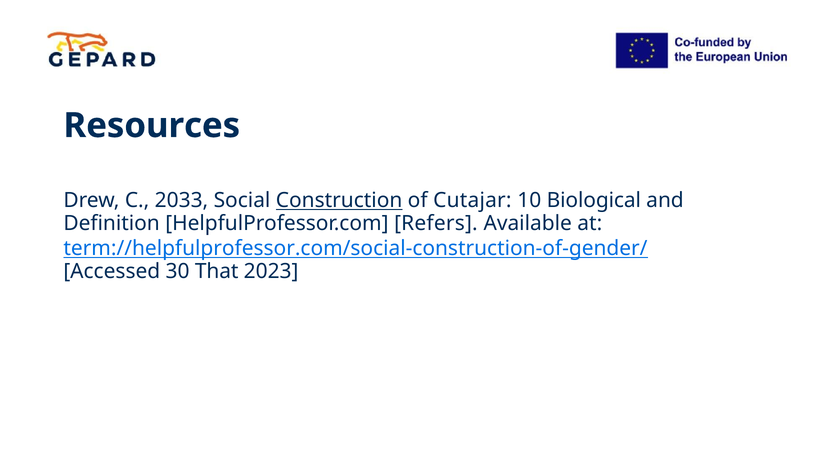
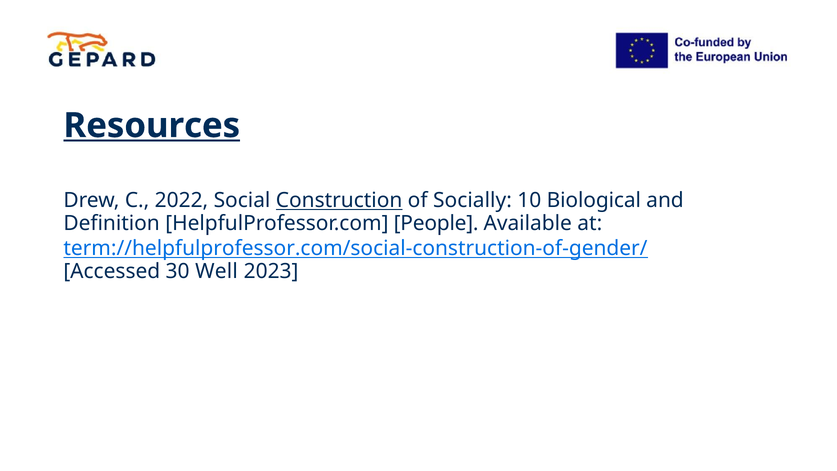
Resources underline: none -> present (152, 126)
2033: 2033 -> 2022 (181, 200)
Cutajar: Cutajar -> Socially (472, 200)
Refers: Refers -> People (436, 223)
That: That -> Well (217, 271)
